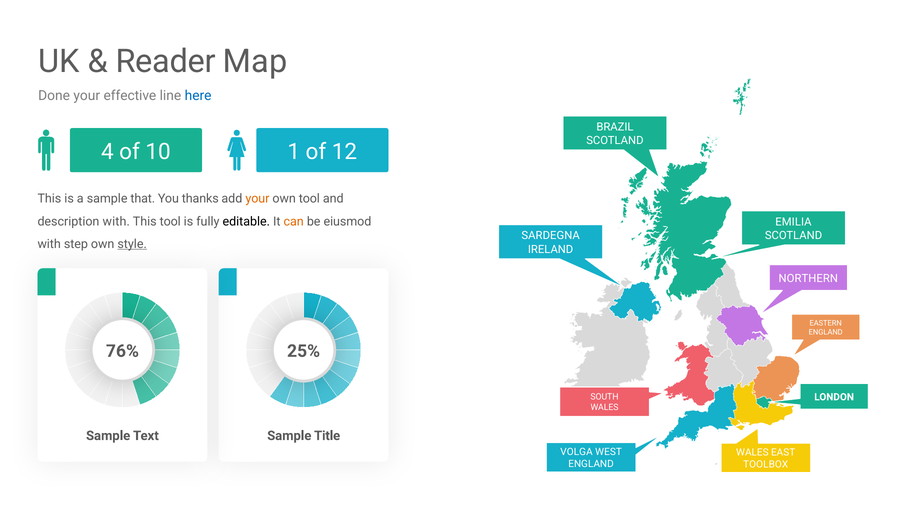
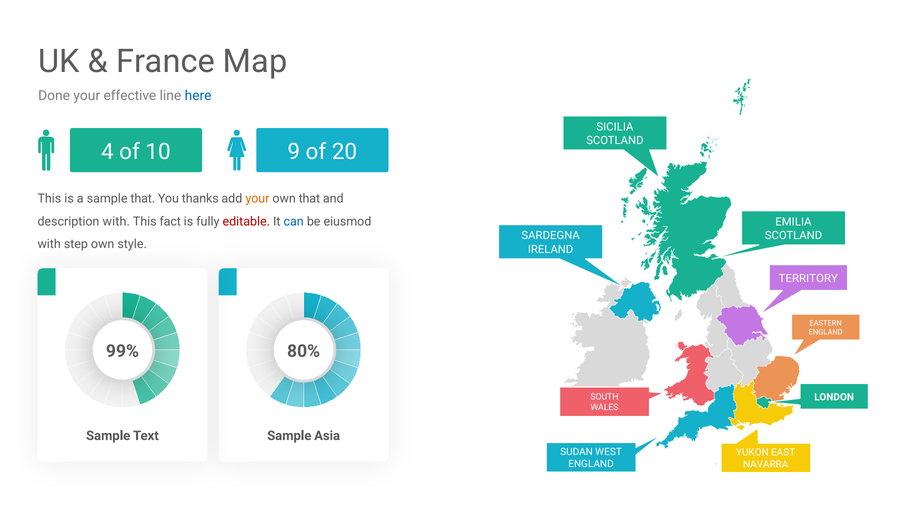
Reader: Reader -> France (165, 61)
BRAZIL: BRAZIL -> SICILIA (615, 127)
1: 1 -> 9 (294, 152)
12: 12 -> 20 (344, 152)
own tool: tool -> that (309, 199)
This tool: tool -> fact (170, 221)
editable colour: black -> red (246, 221)
can colour: orange -> blue (294, 221)
style underline: present -> none (132, 244)
NORTHERN: NORTHERN -> TERRITORY (808, 278)
76%: 76% -> 99% (122, 351)
25%: 25% -> 80% (304, 351)
Title: Title -> Asia (327, 436)
VOLGA: VOLGA -> SUDAN (577, 452)
WALES: WALES -> YUKON (752, 452)
TOOLBOX: TOOLBOX -> NAVARRA (766, 464)
